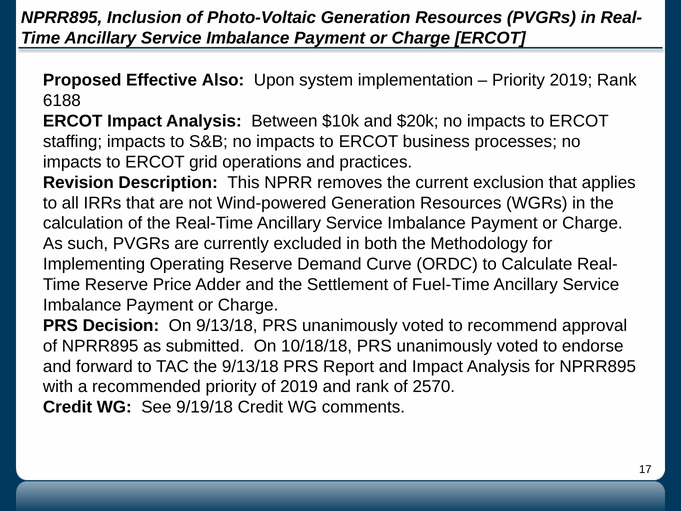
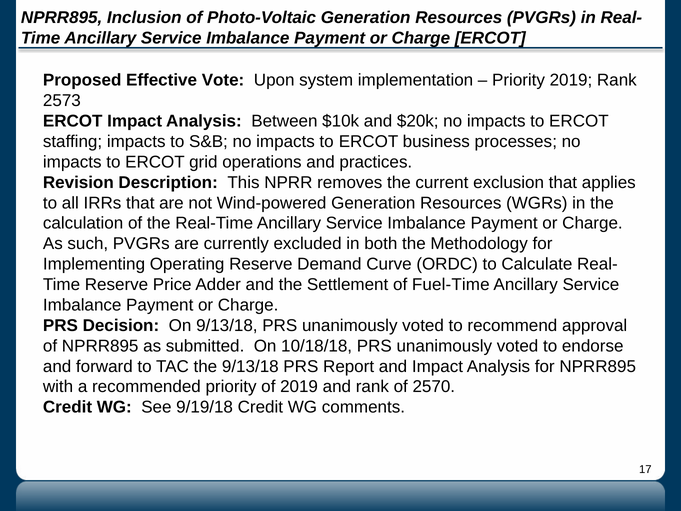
Also: Also -> Vote (223, 80)
6188: 6188 -> 2573 (62, 101)
